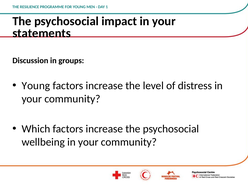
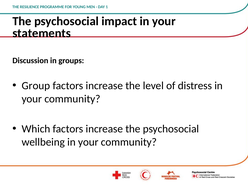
Young: Young -> Group (36, 86)
